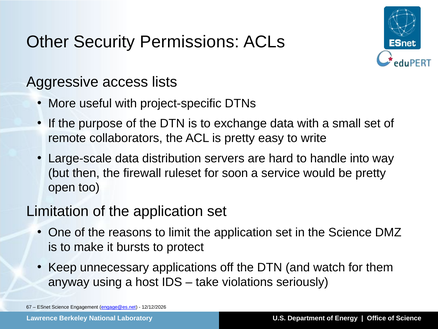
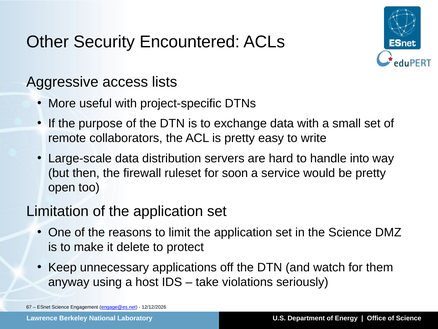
Permissions: Permissions -> Encountered (190, 42)
bursts: bursts -> delete (133, 247)
